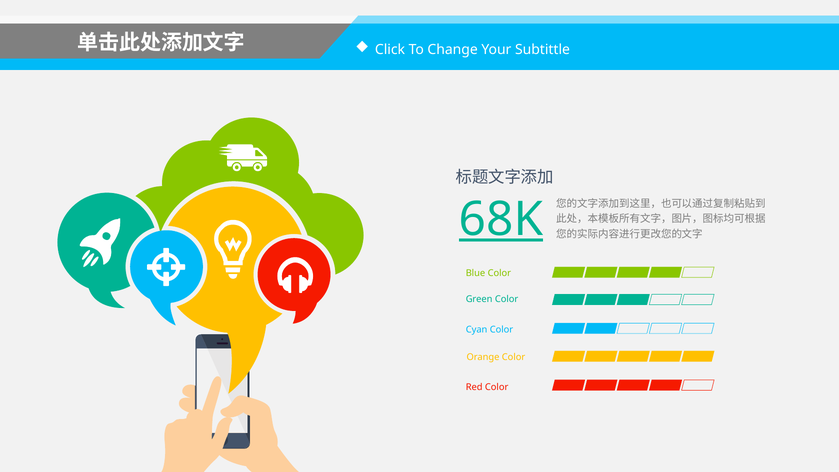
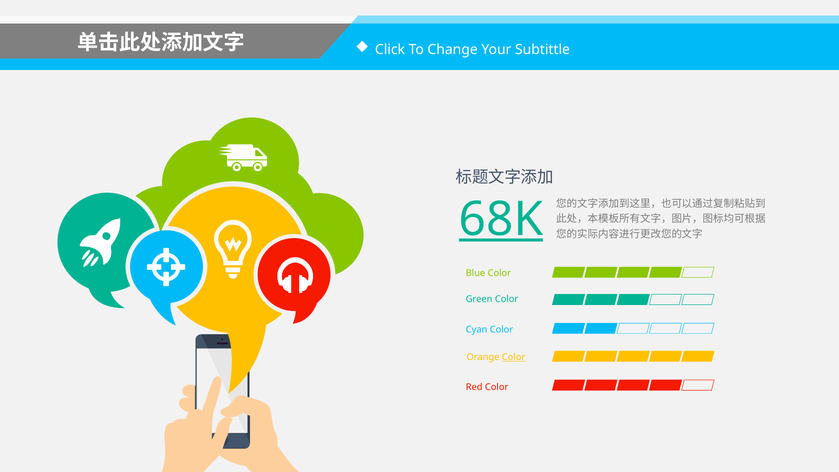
Color underline: none -> present (514, 357)
